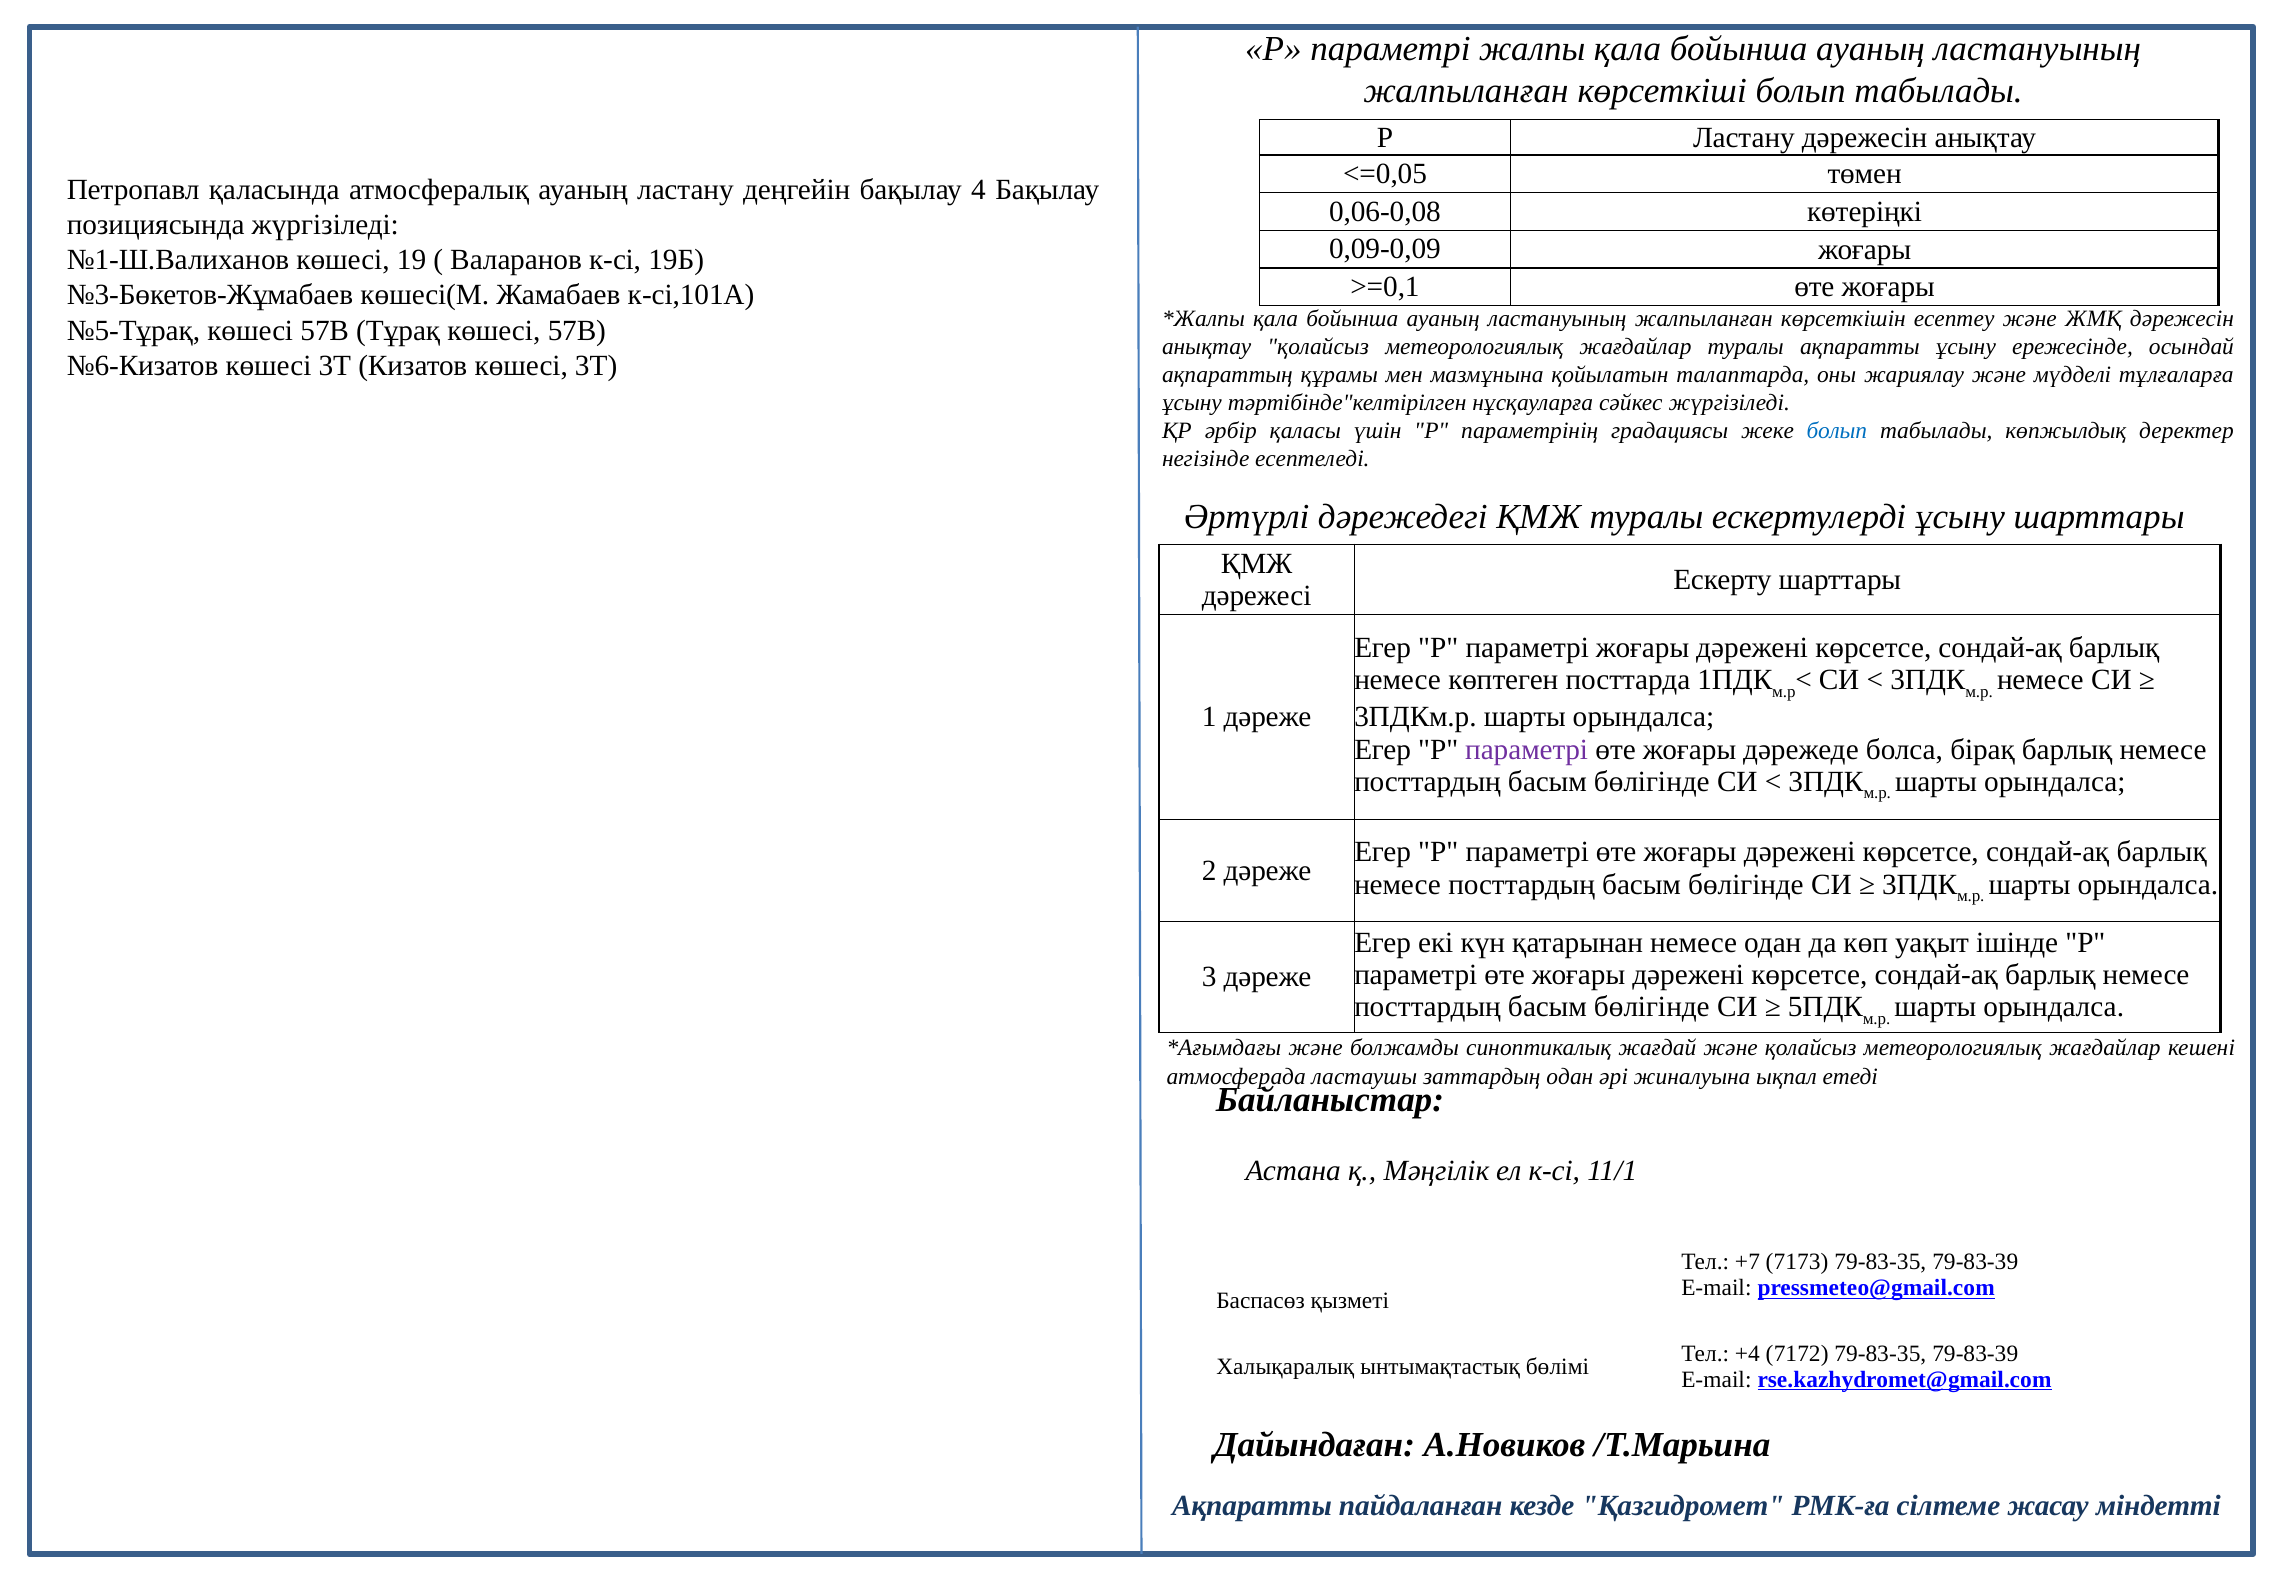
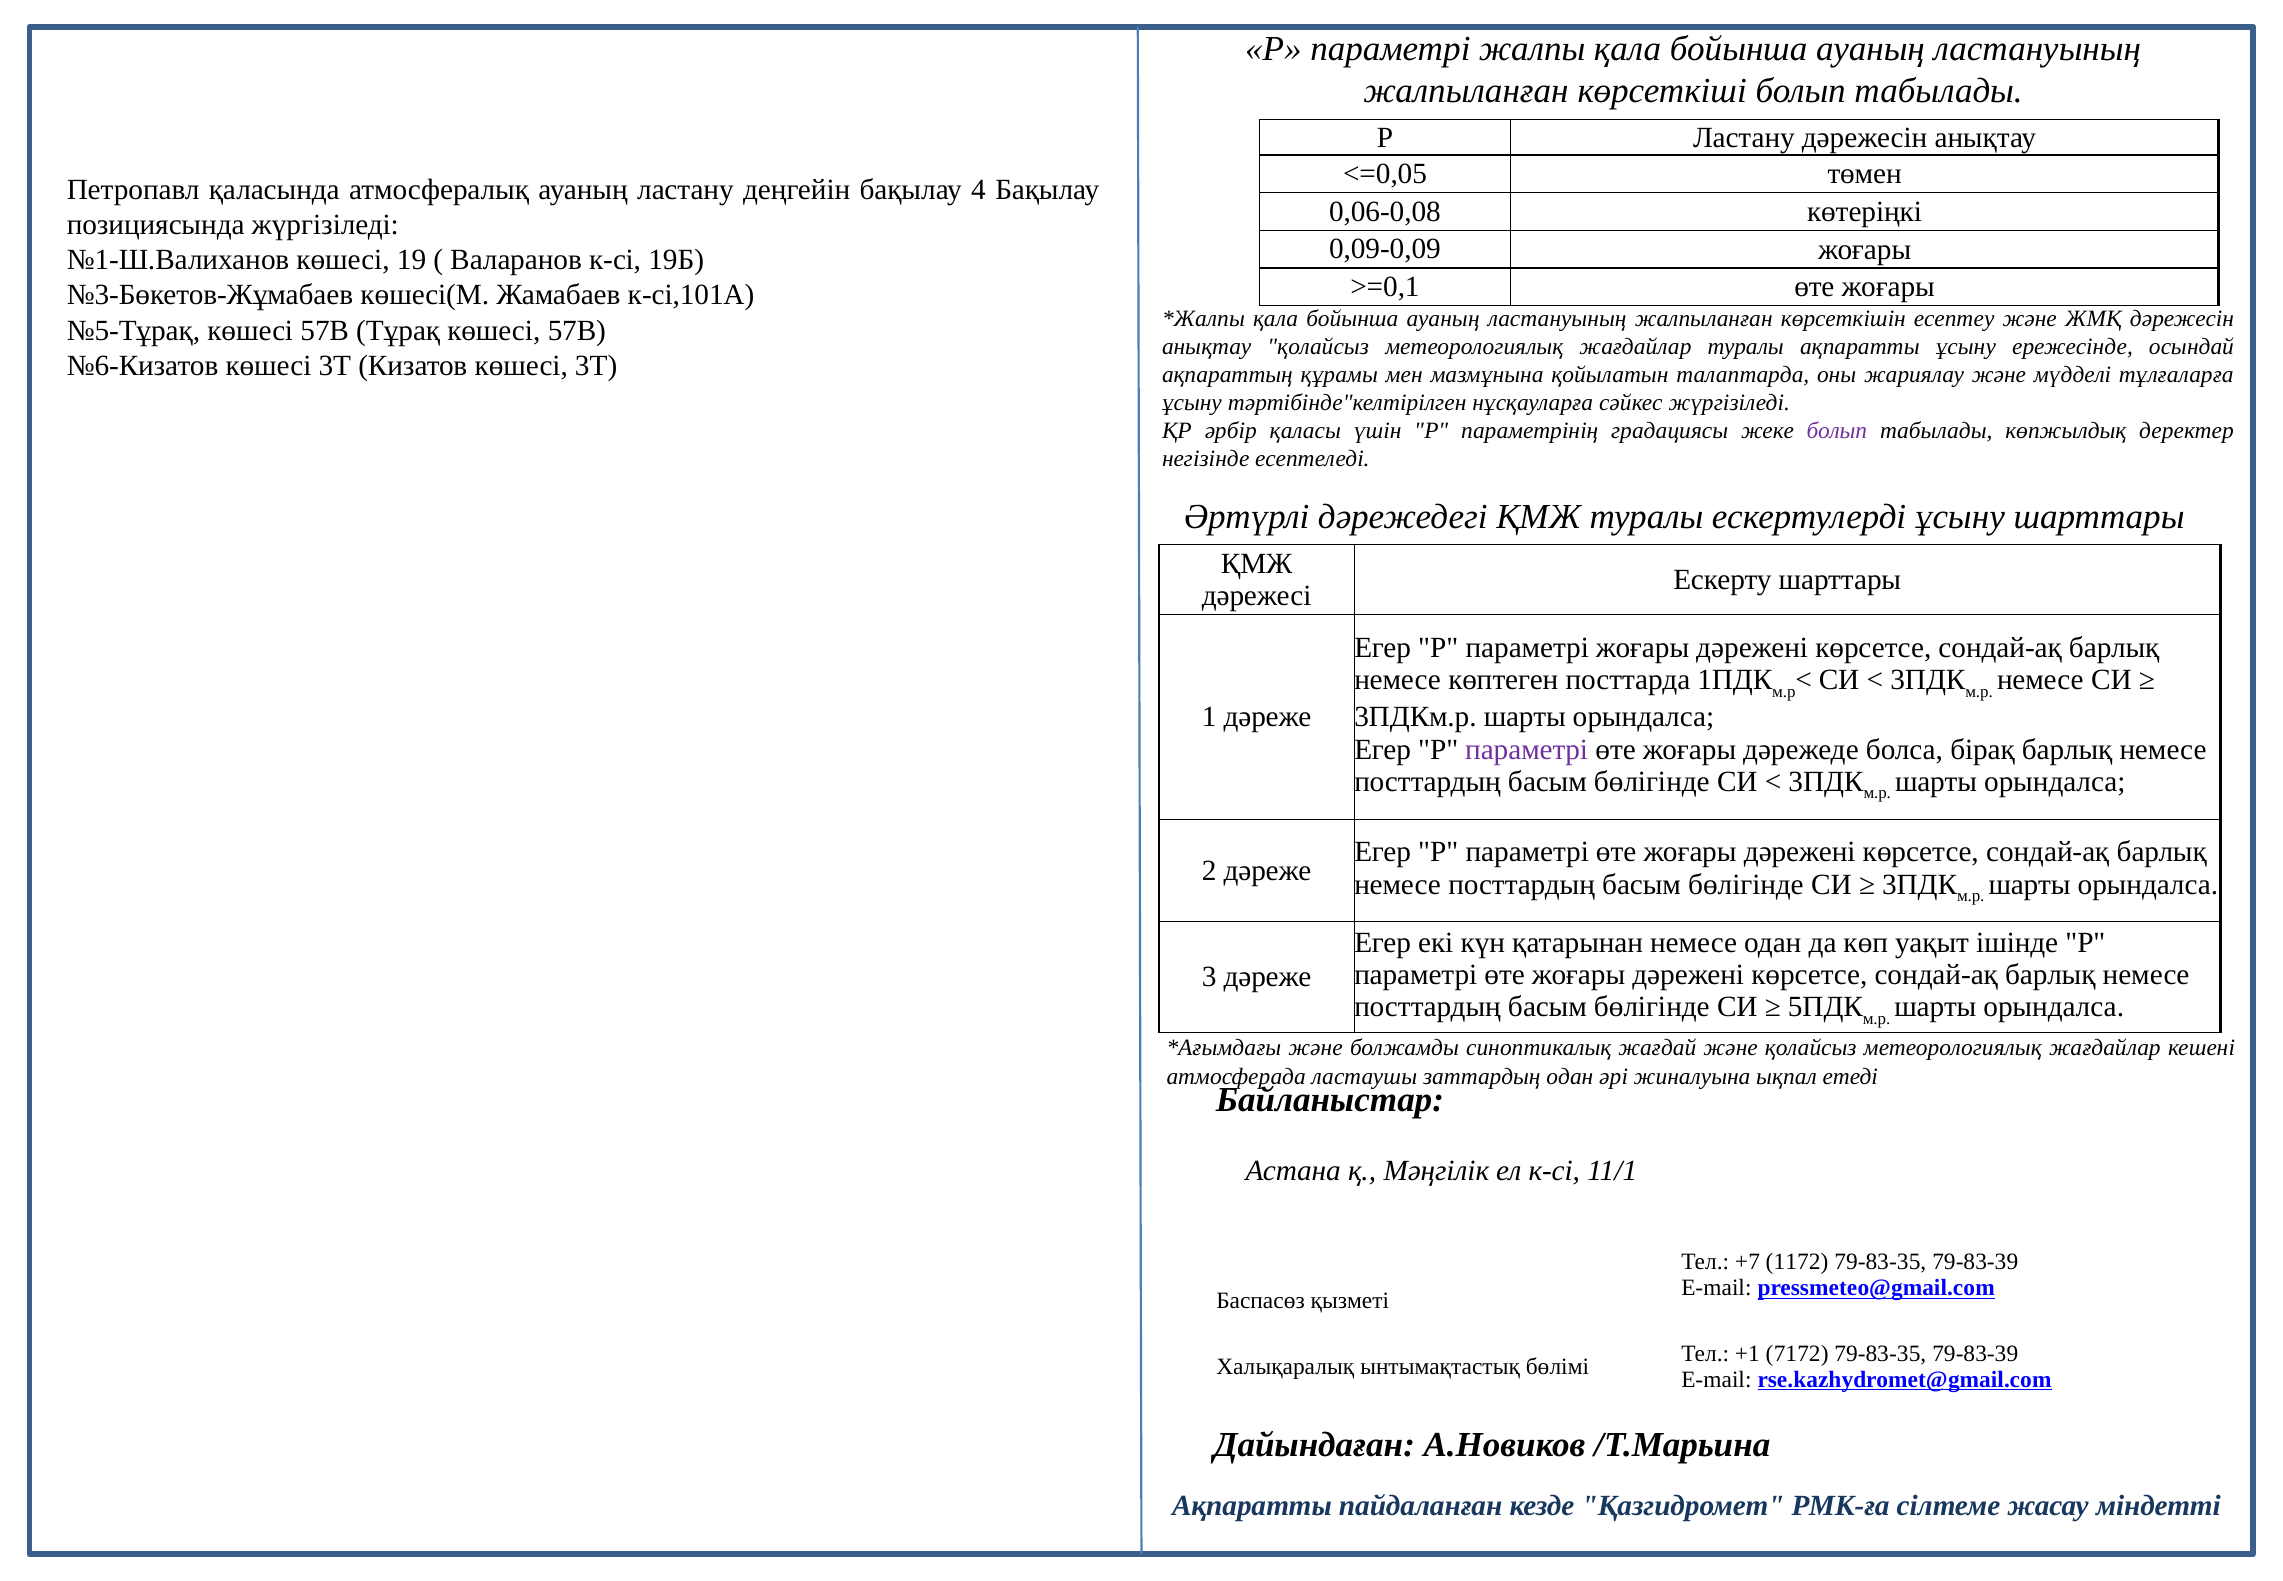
болып colour: blue -> purple (1837, 431)
7173: 7173 -> 1172 (1797, 1262)
+4: +4 -> +1 (1747, 1353)
